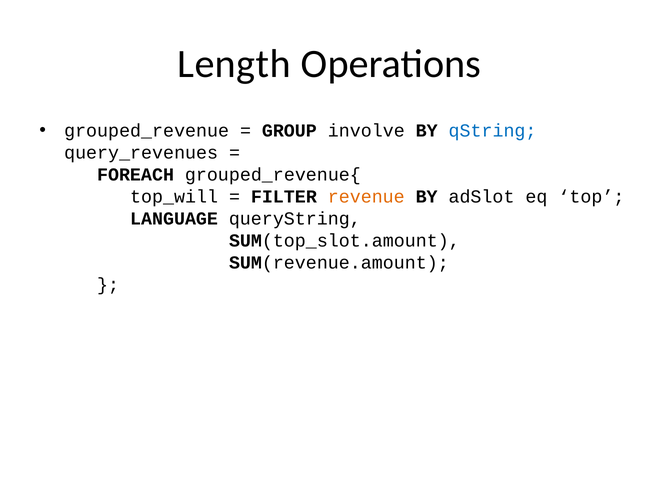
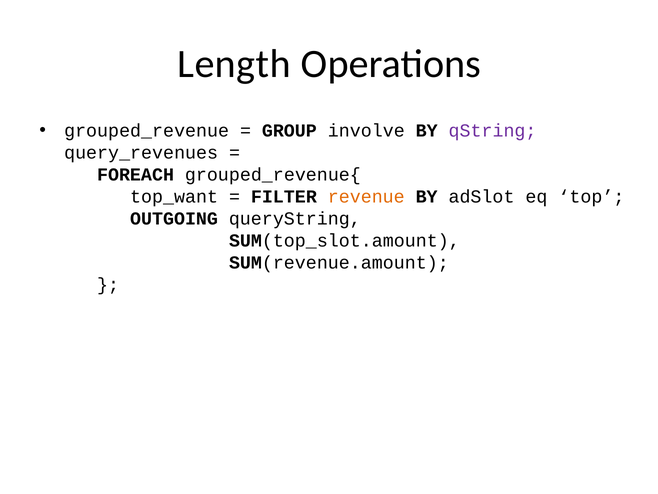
qString colour: blue -> purple (493, 131)
top_will: top_will -> top_want (174, 197)
LANGUAGE: LANGUAGE -> OUTGOING (174, 219)
